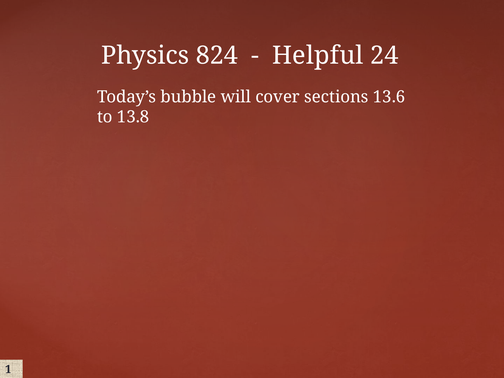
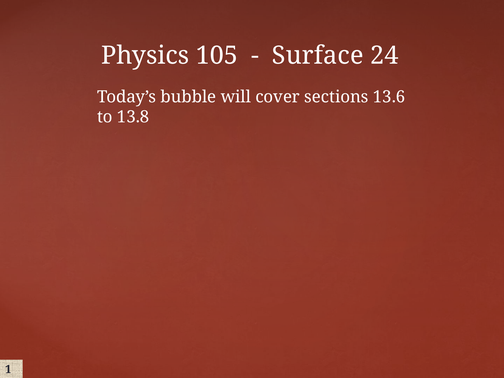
824: 824 -> 105 (217, 55)
Helpful: Helpful -> Surface (318, 55)
